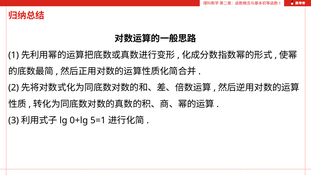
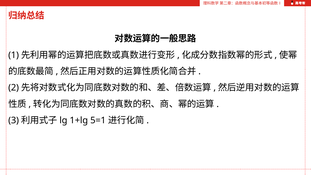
0+lg: 0+lg -> 1+lg (79, 120)
